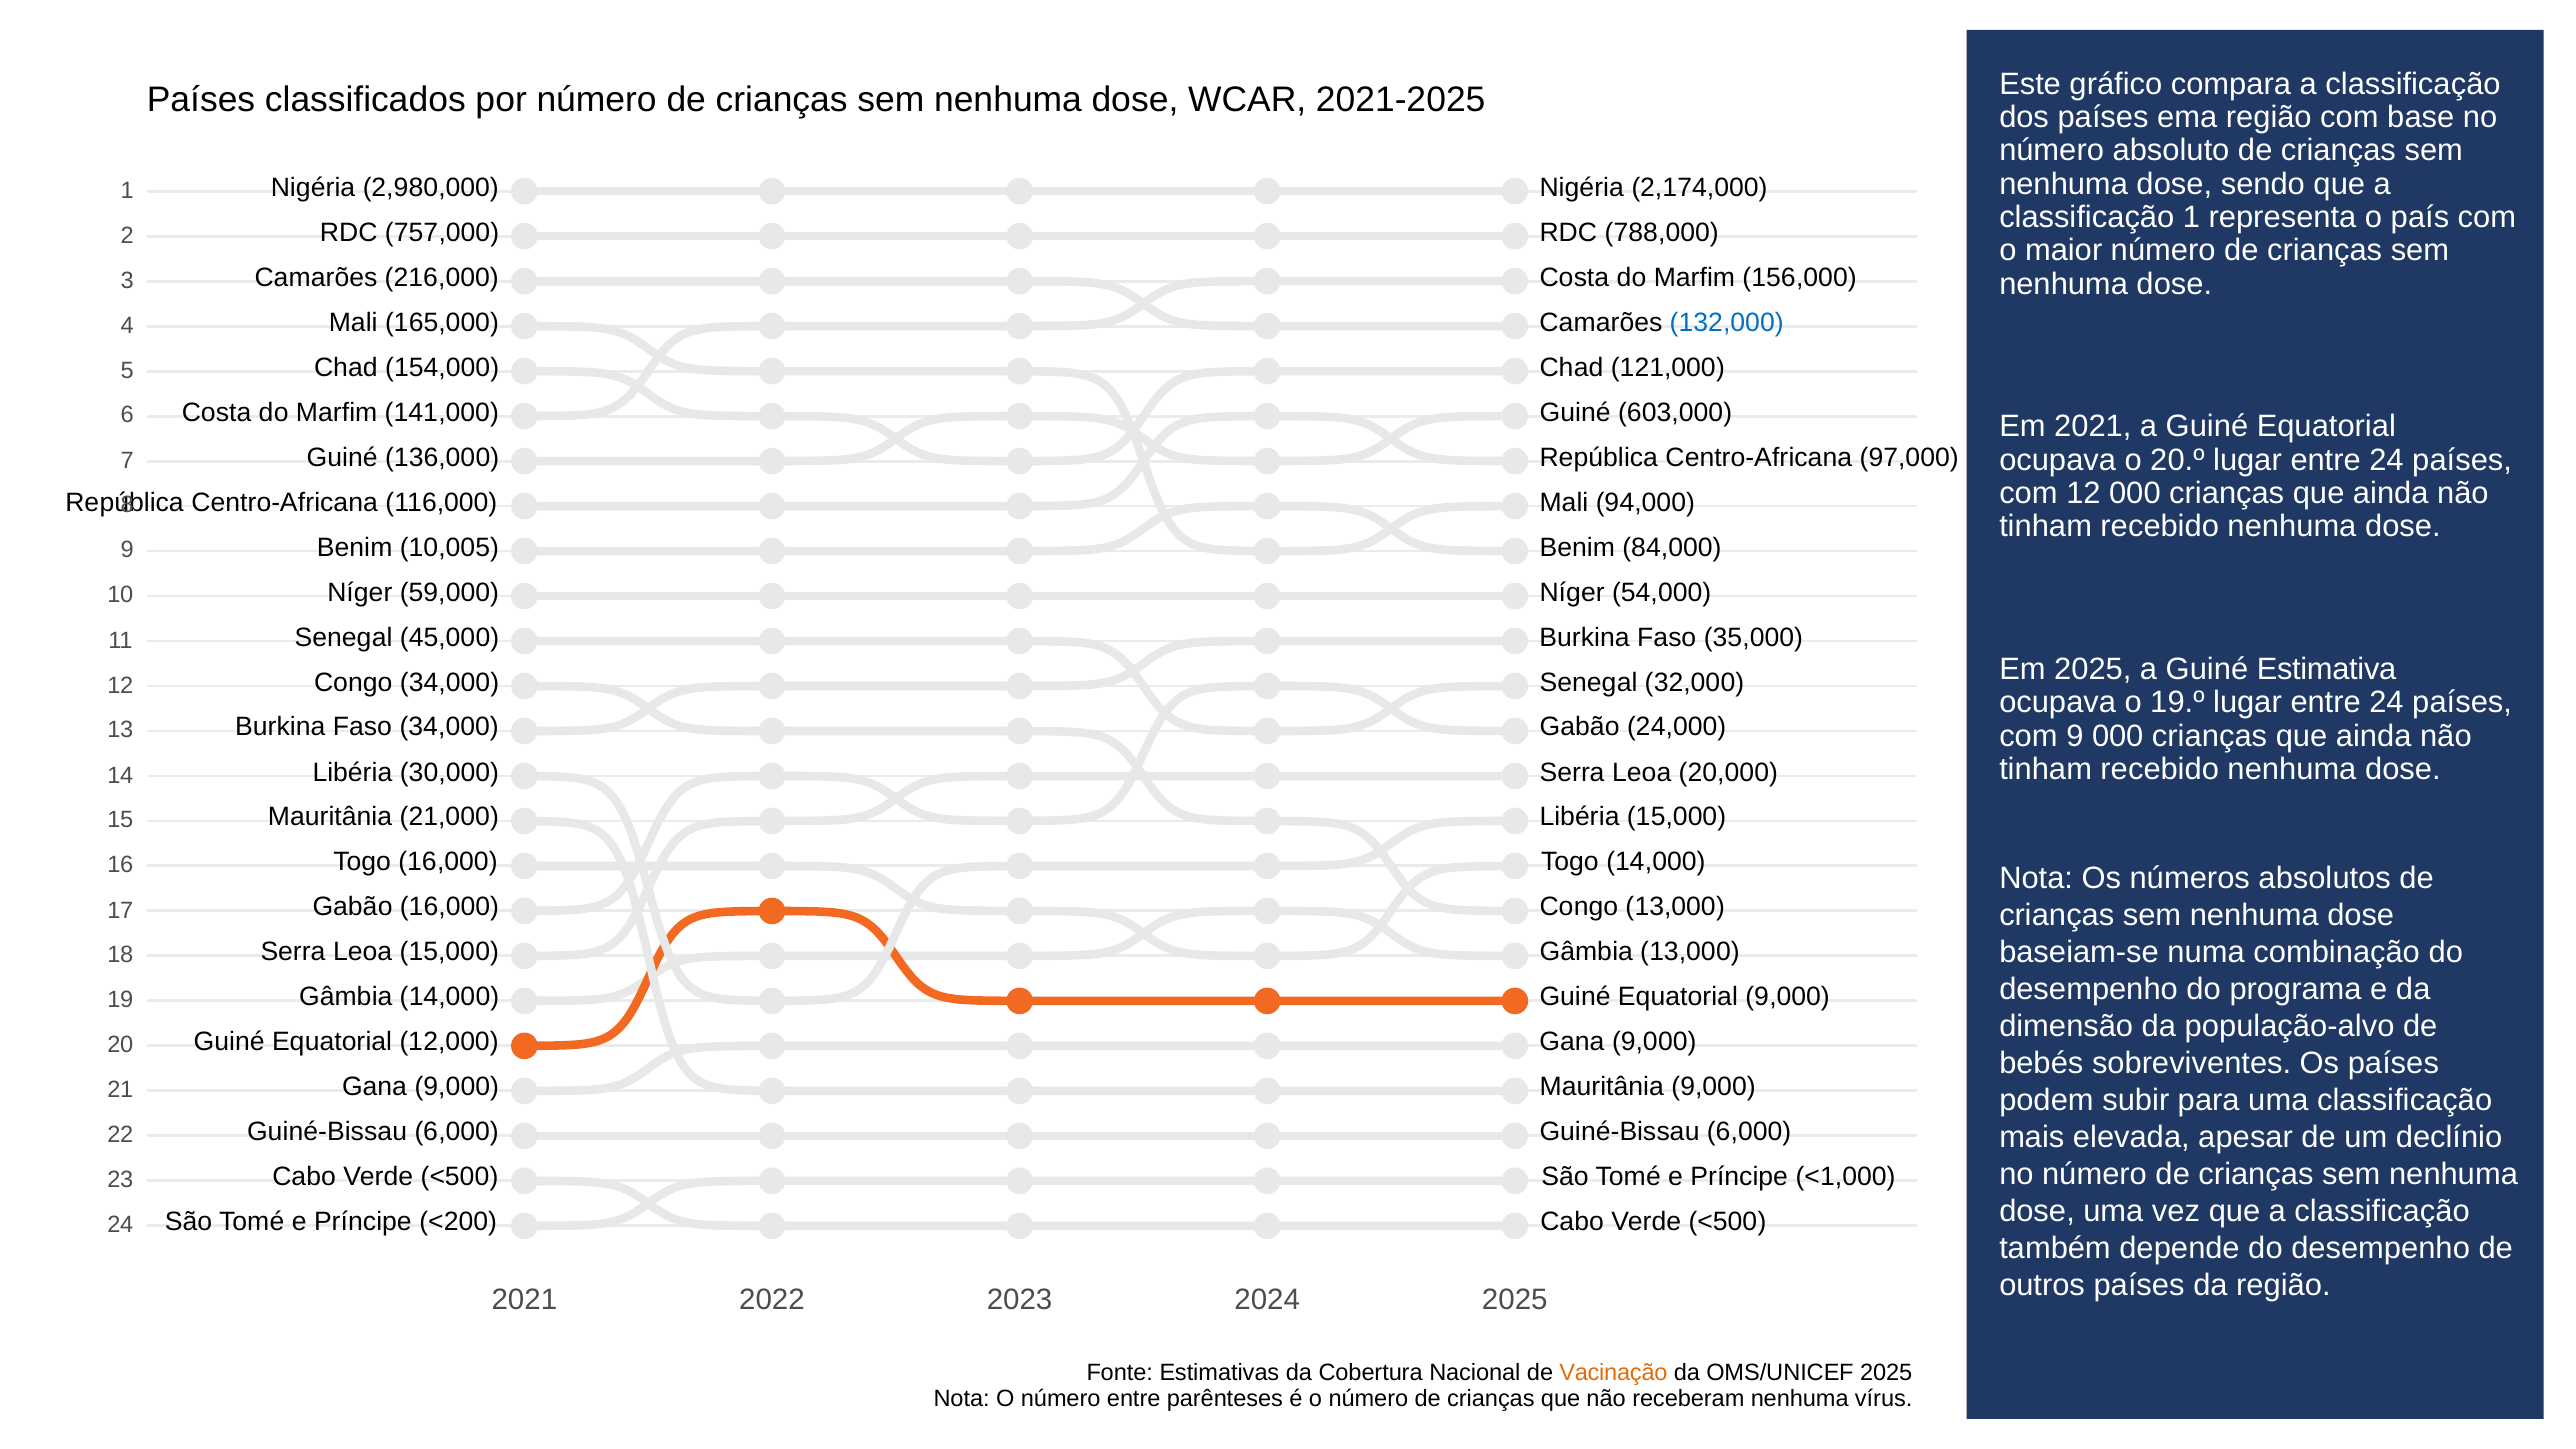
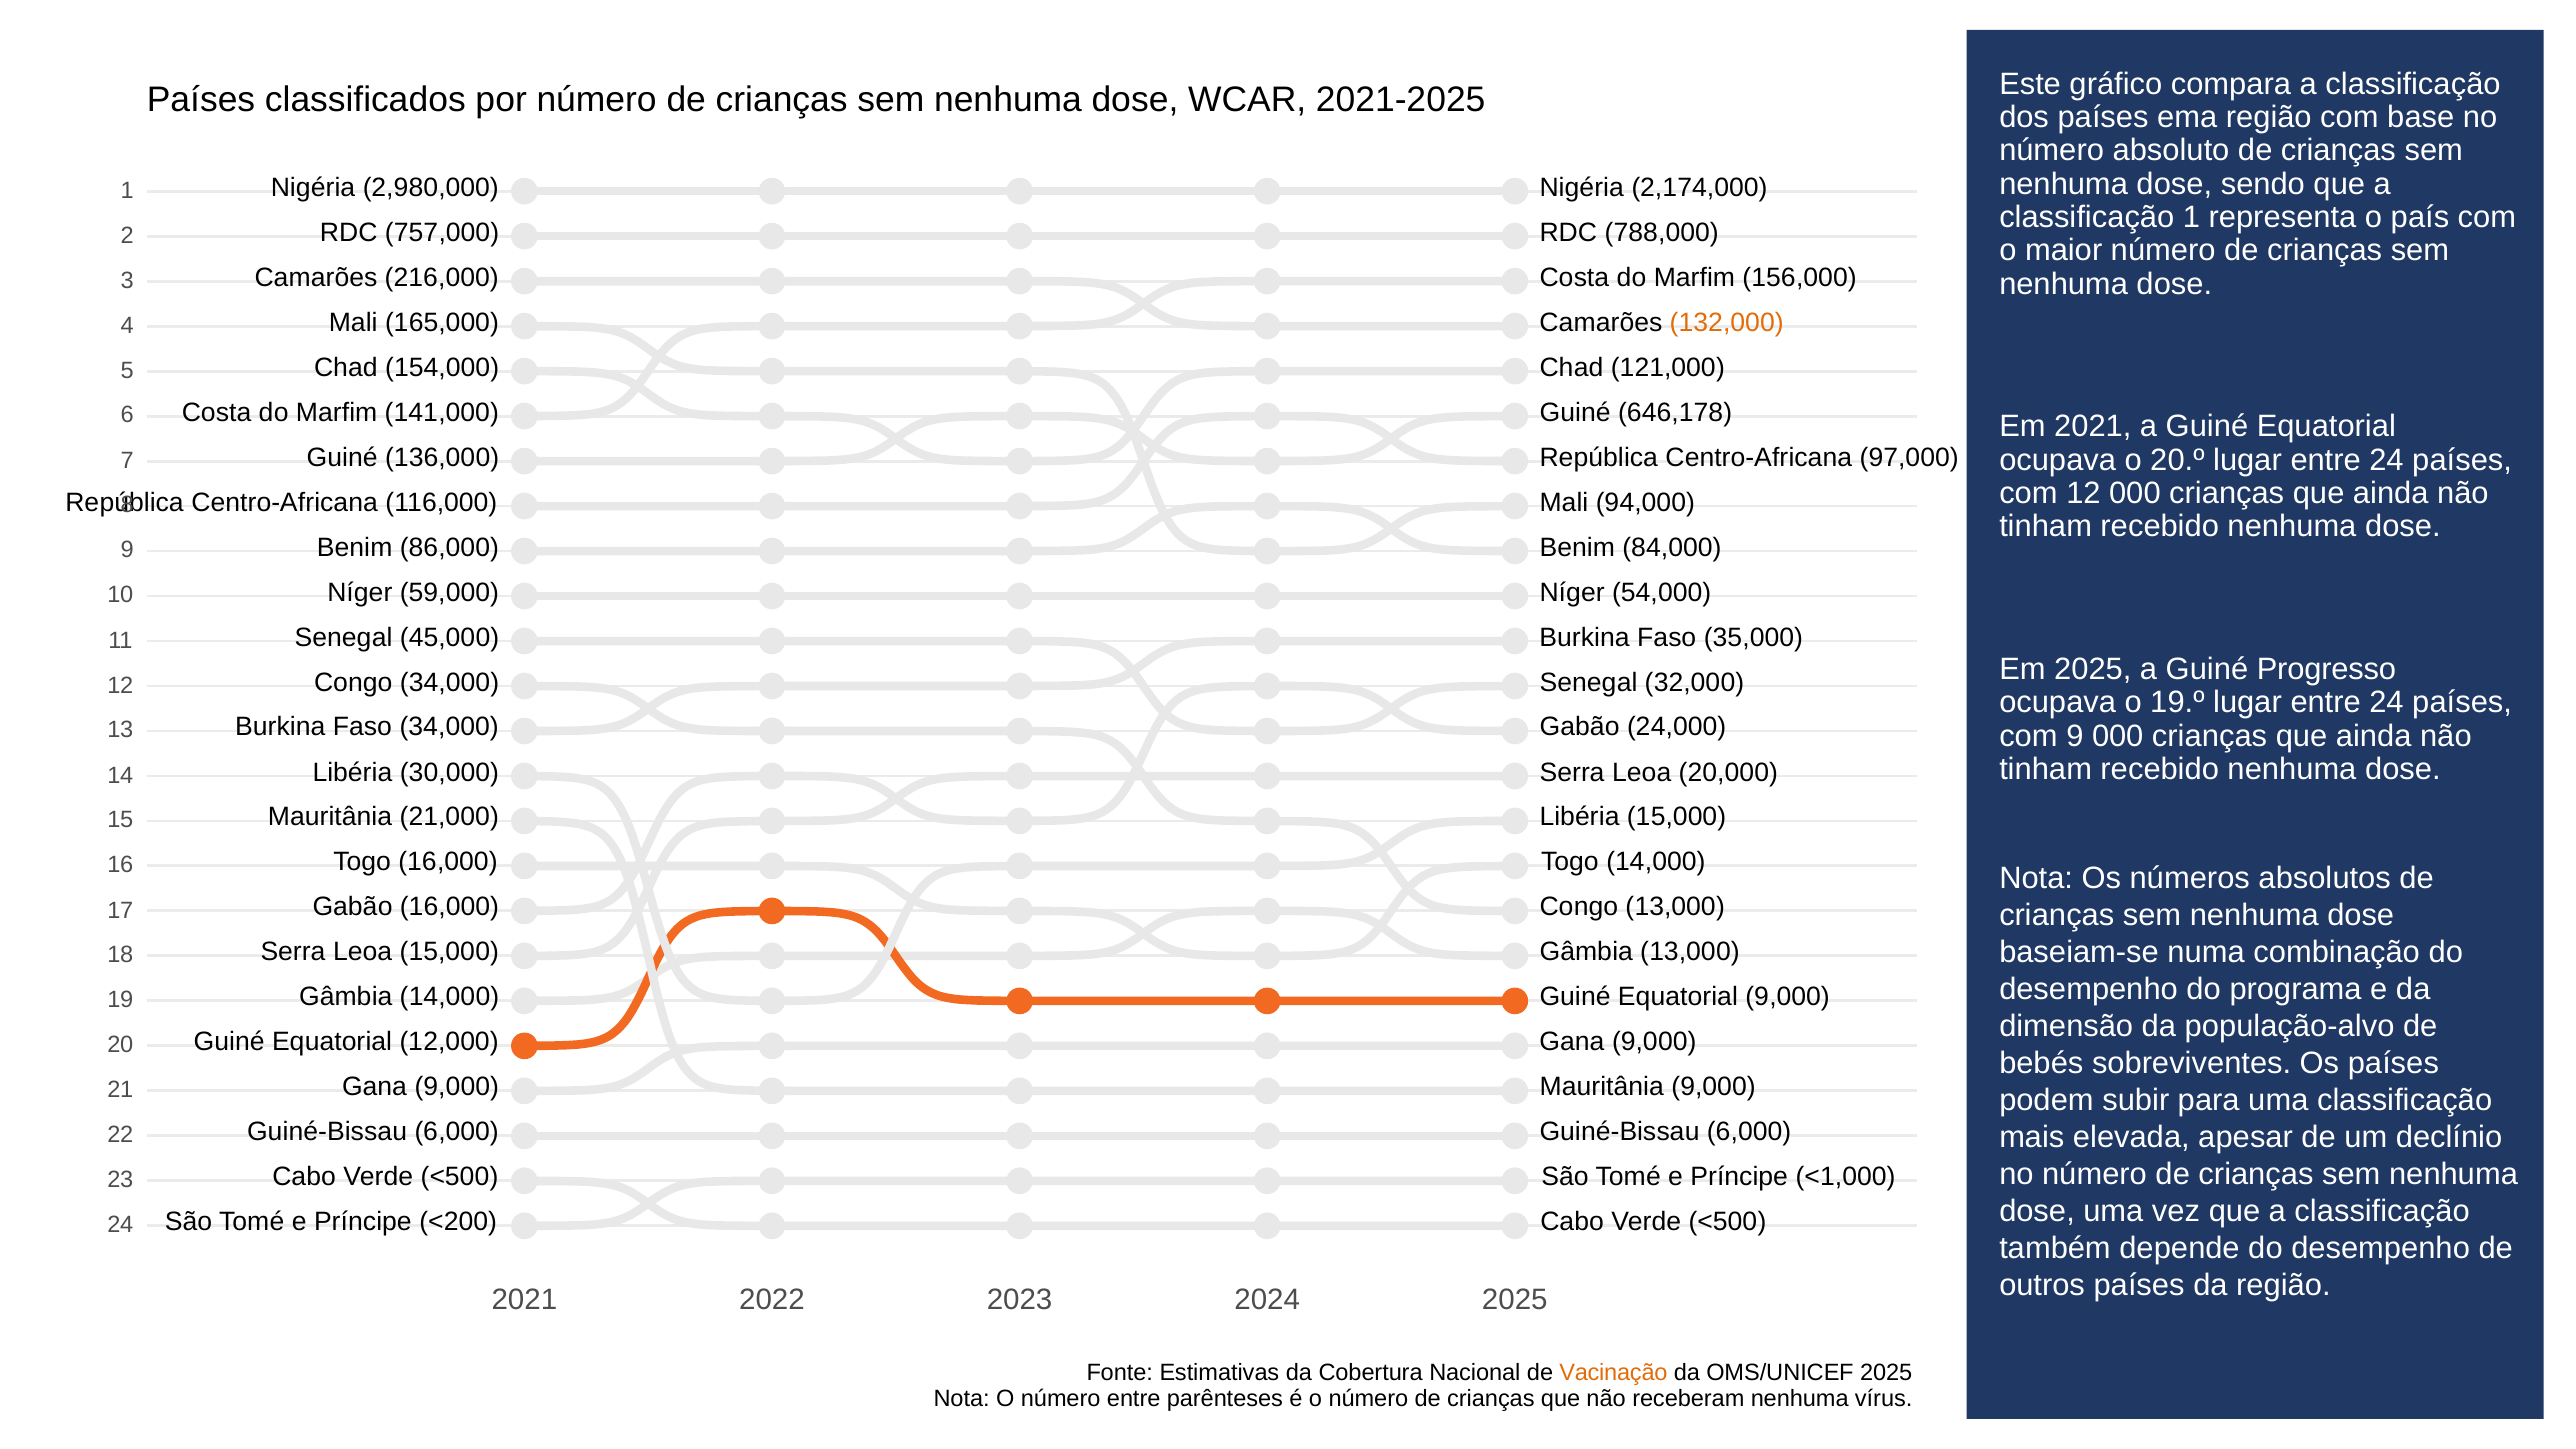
132,000 colour: blue -> orange (1727, 322)
603,000: 603,000 -> 646,178 (1675, 412)
10,005: 10,005 -> 86,000 (449, 547)
Estimativa: Estimativa -> Progresso (2326, 669)
